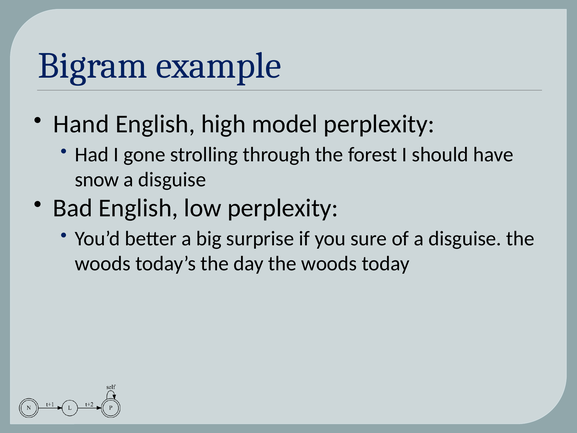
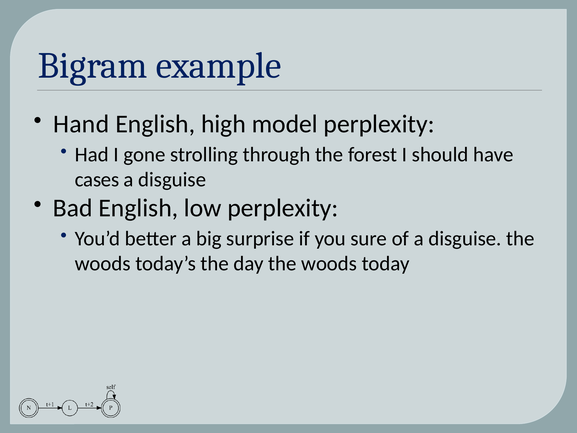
snow: snow -> cases (97, 180)
